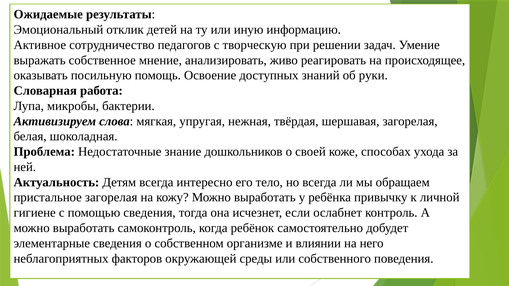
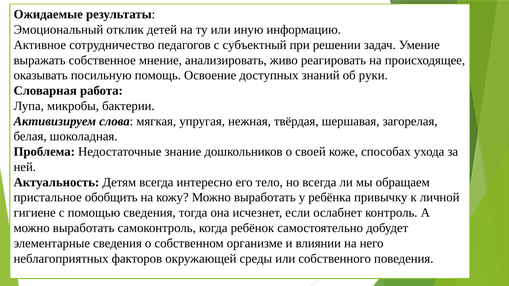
творческую: творческую -> субъектный (255, 45)
пристальное загорелая: загорелая -> обобщить (111, 198)
